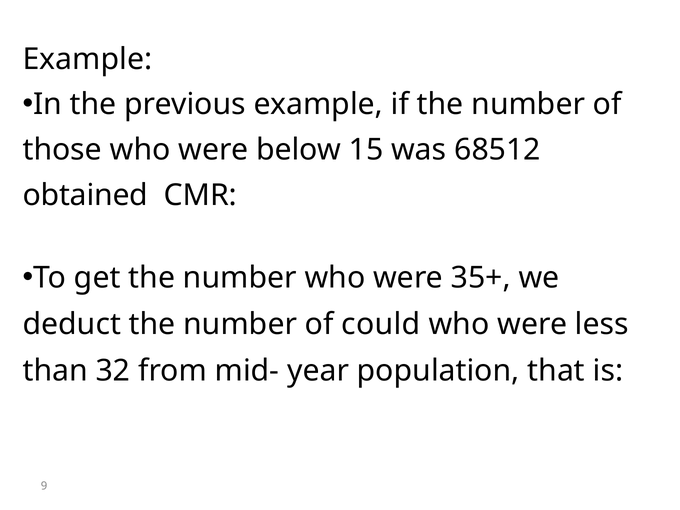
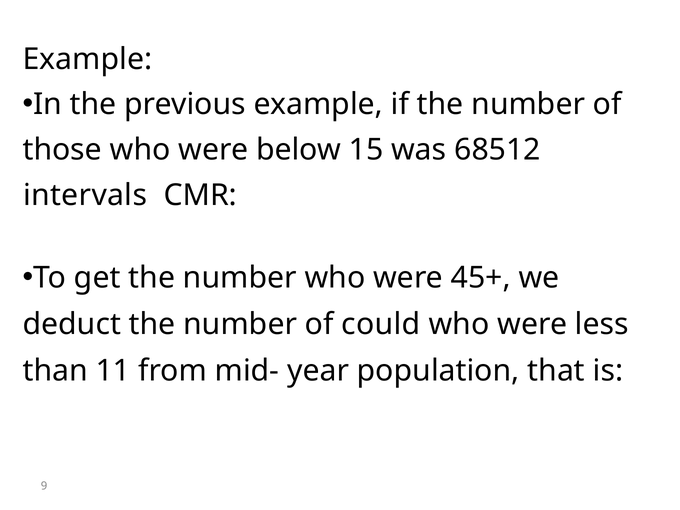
obtained: obtained -> intervals (85, 195)
35+: 35+ -> 45+ (481, 278)
32: 32 -> 11 (113, 371)
